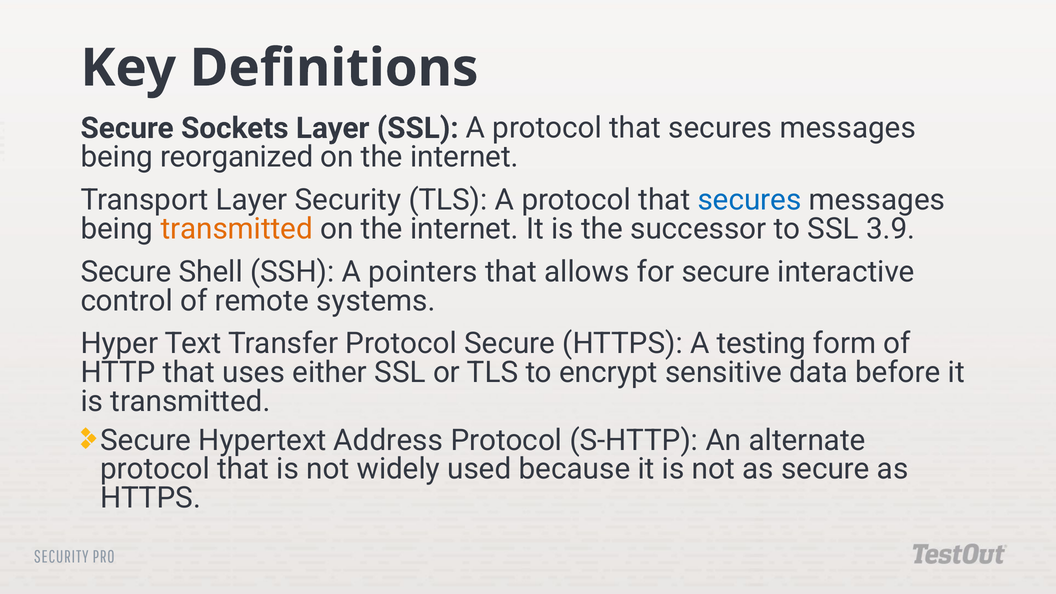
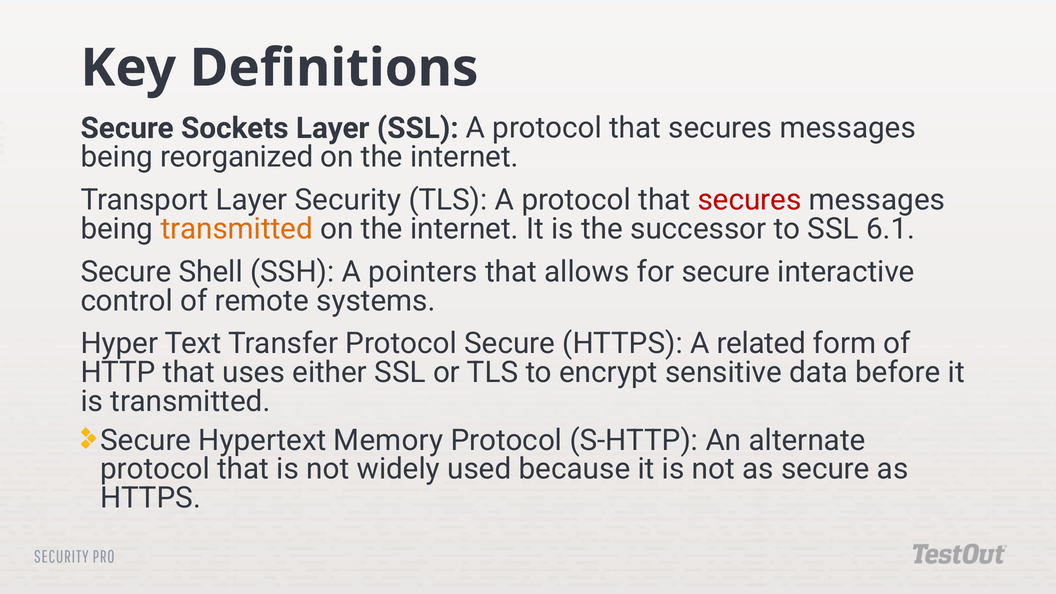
secures colour: blue -> red (750, 200)
3.9: 3.9 -> 6.1 (891, 229)
testing: testing -> related (761, 344)
Address: Address -> Memory (388, 440)
